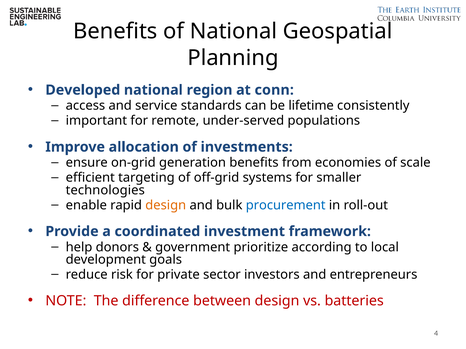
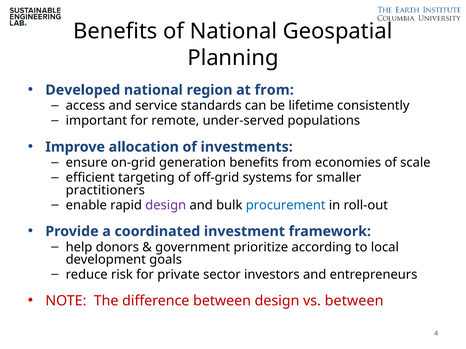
at conn: conn -> from (274, 90)
technologies: technologies -> practitioners (105, 190)
design colour: orange -> purple (166, 205)
vs batteries: batteries -> between (354, 301)
